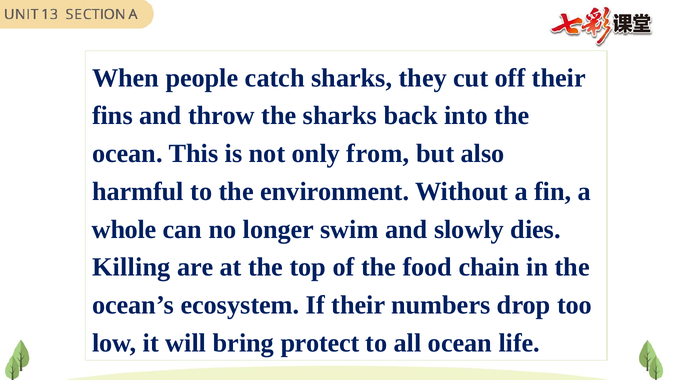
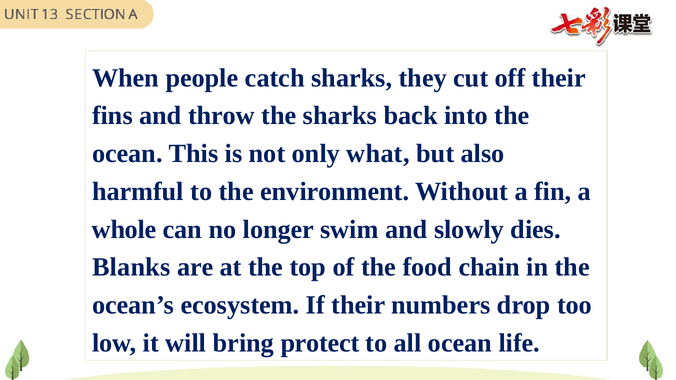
from: from -> what (378, 154)
Killing: Killing -> Blanks (131, 267)
